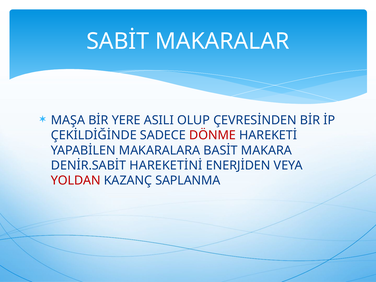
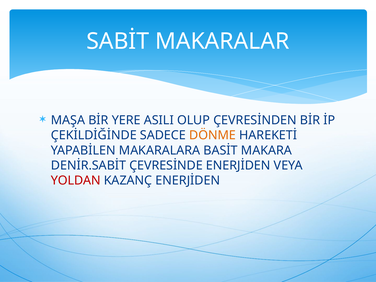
DÖNME colour: red -> orange (213, 135)
HAREKETİNİ: HAREKETİNİ -> ÇEVRESİNDE (166, 165)
KAZANÇ SAPLANMA: SAPLANMA -> ENERJİDEN (188, 180)
